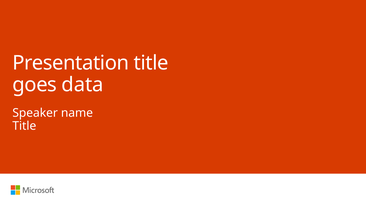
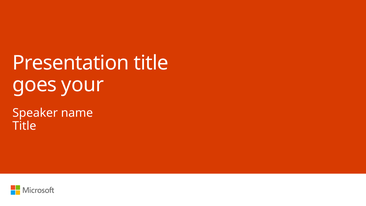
data: data -> your (83, 85)
